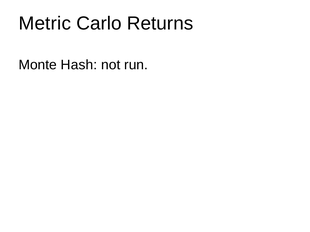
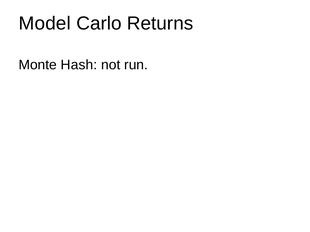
Metric: Metric -> Model (45, 24)
